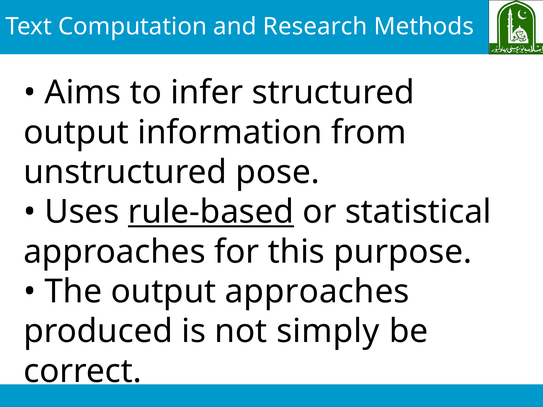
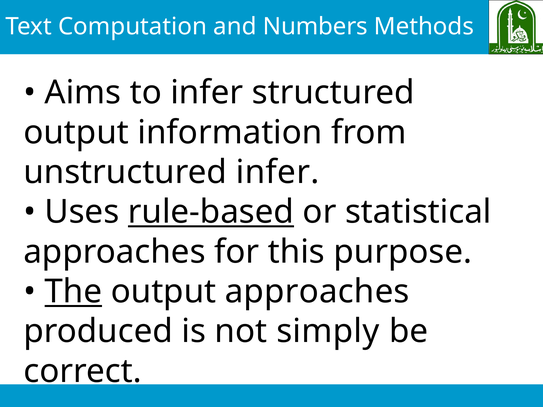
Research: Research -> Numbers (315, 27)
unstructured pose: pose -> infer (278, 172)
The underline: none -> present (73, 292)
